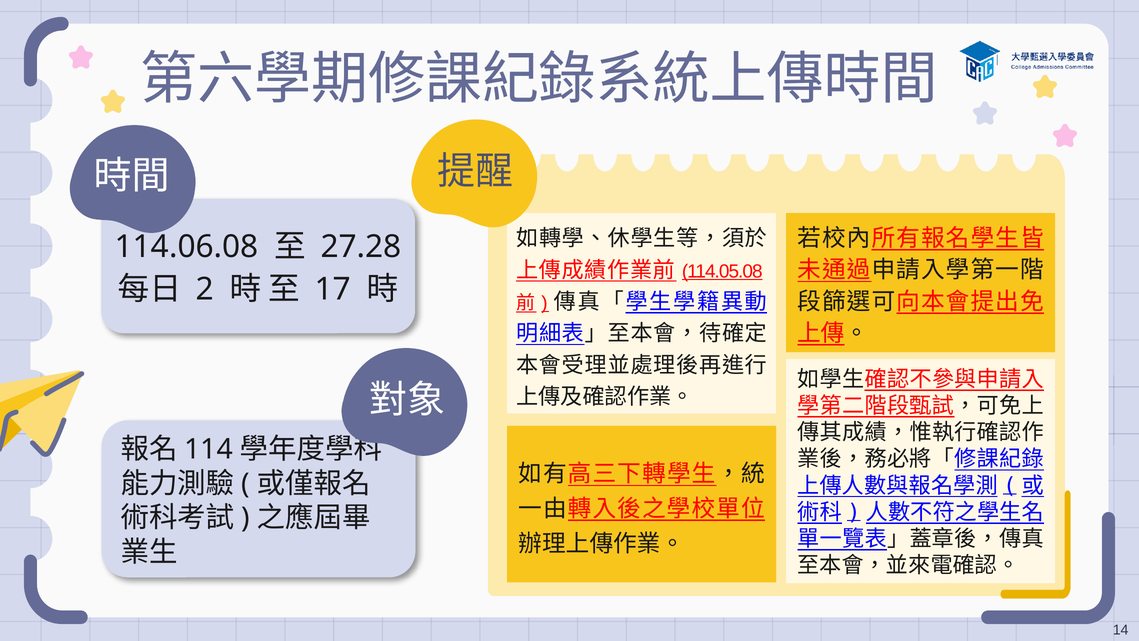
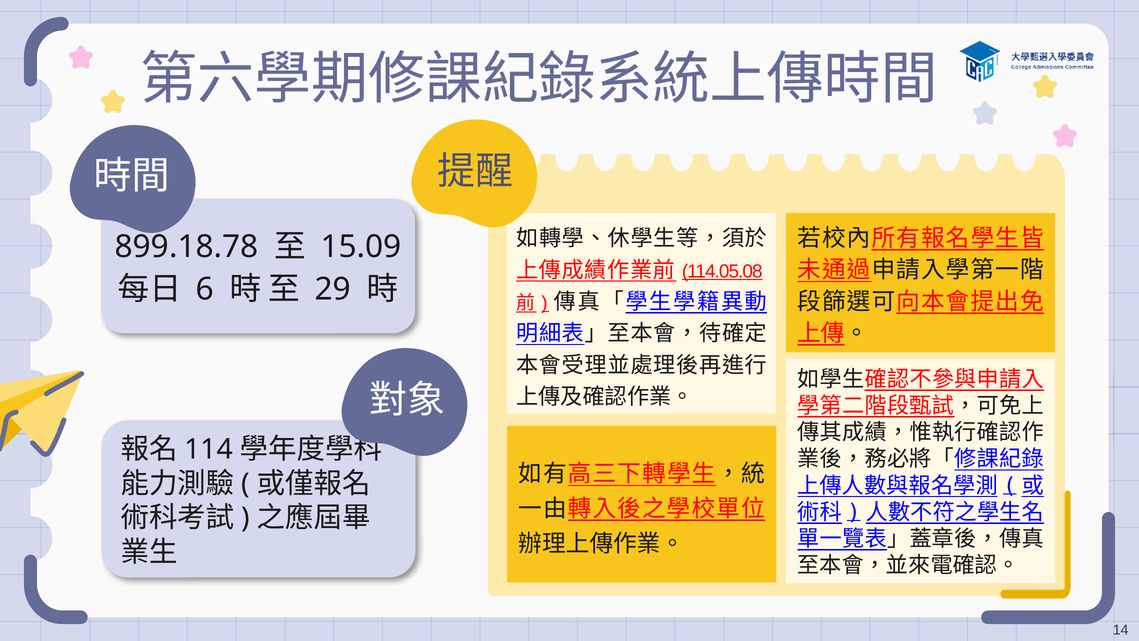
114.06.08: 114.06.08 -> 899.18.78 (187, 247)
27.28: 27.28 -> 15.09 (361, 247)
2: 2 -> 6 (205, 289)
17: 17 -> 29 (333, 289)
